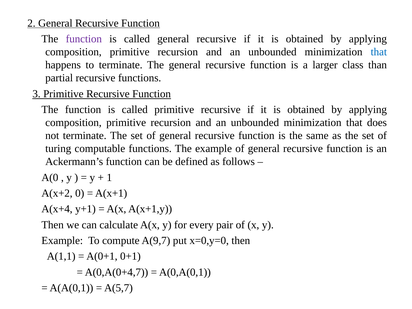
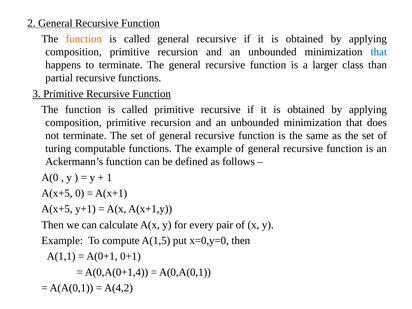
function colour: purple -> orange (84, 39)
A(x+2: A(x+2 -> A(x+5 (57, 193)
A(x+4: A(x+4 -> A(x+5 (57, 209)
A(9,7: A(9,7 -> A(1,5 (156, 241)
A(0,A(0+4,7: A(0,A(0+4,7 -> A(0,A(0+1,4 (117, 272)
A(5,7: A(5,7 -> A(4,2 (118, 288)
